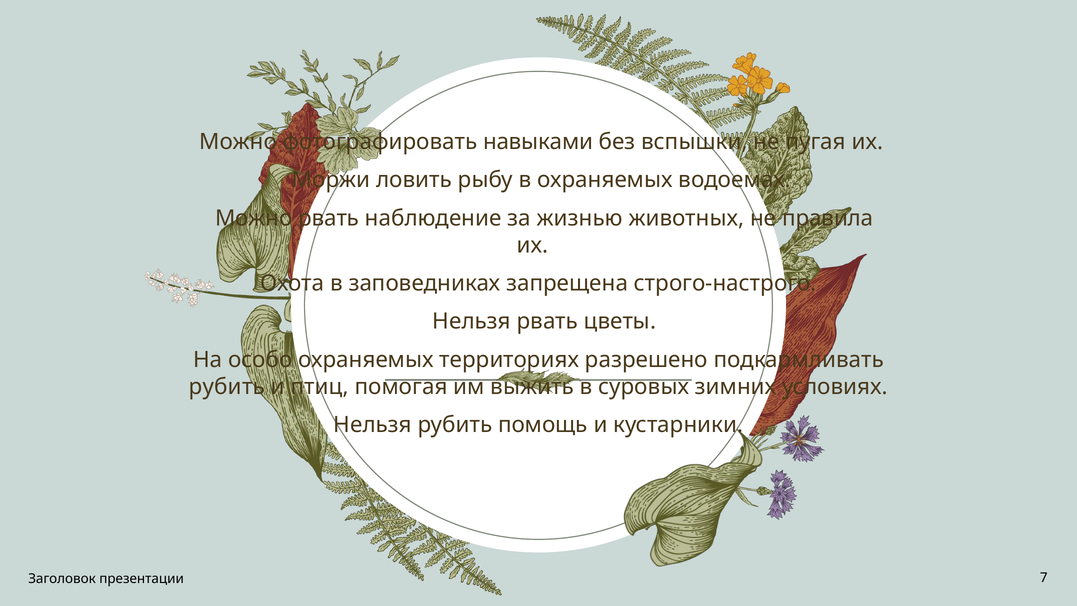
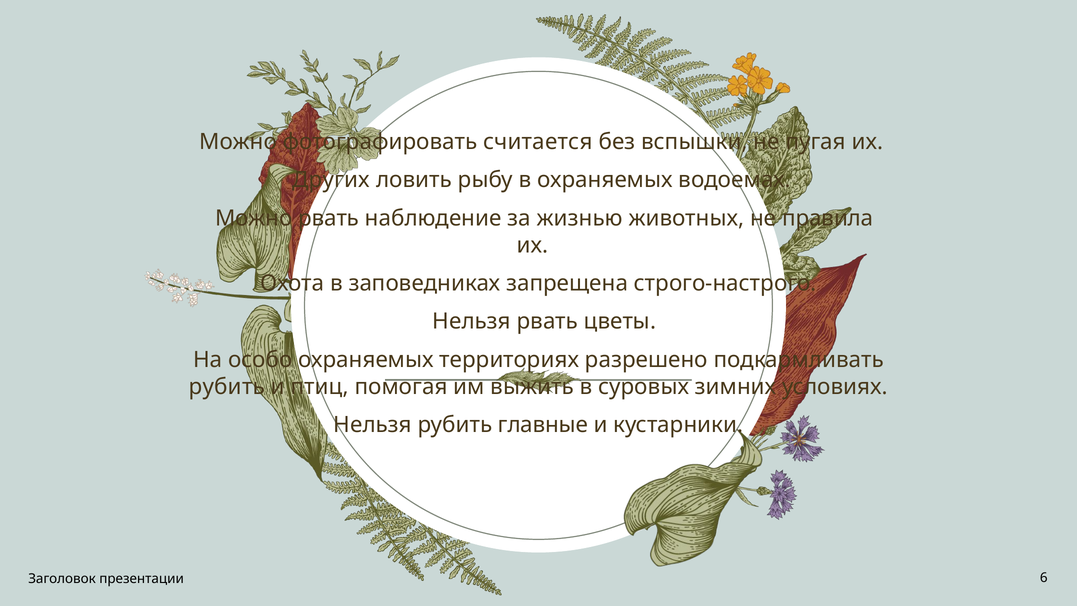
навыками: навыками -> считается (538, 142)
Моржи: Моржи -> Других (331, 180)
помощь: помощь -> главные (543, 425)
7: 7 -> 6 (1044, 577)
